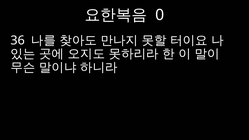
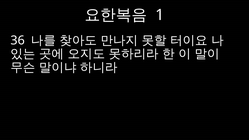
0: 0 -> 1 (160, 15)
